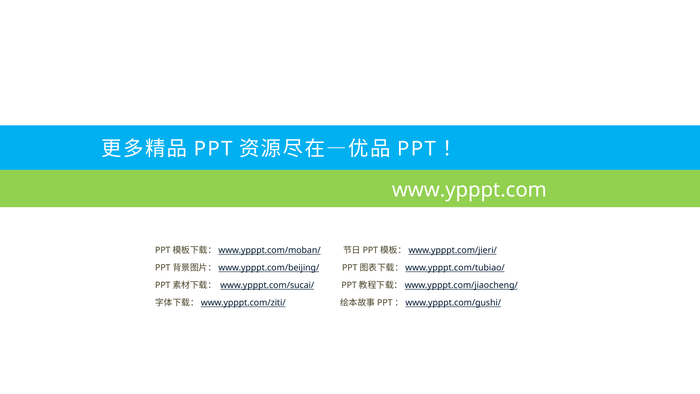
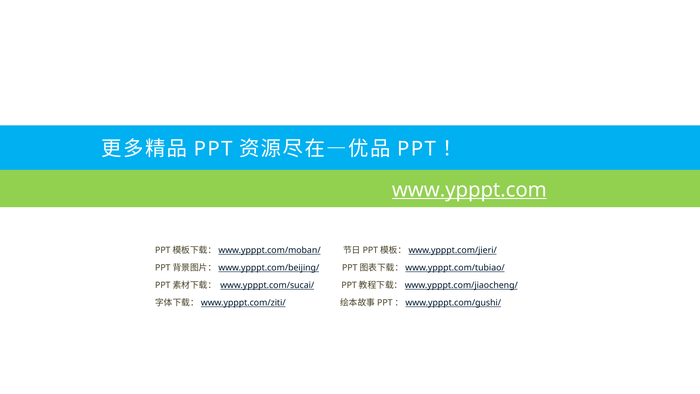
www.ypppt.com underline: none -> present (469, 190)
